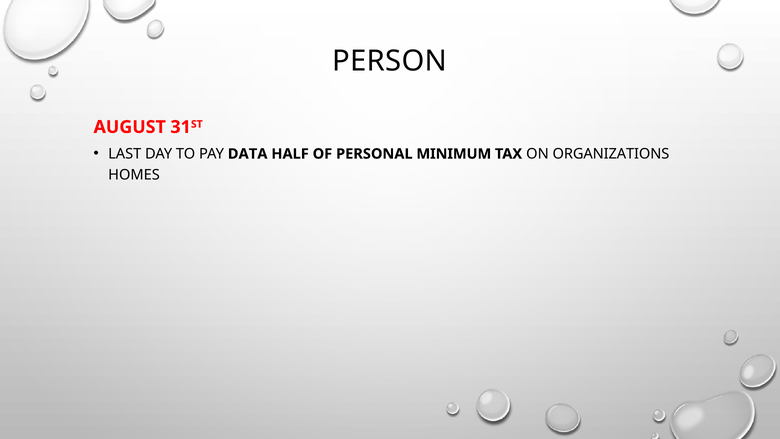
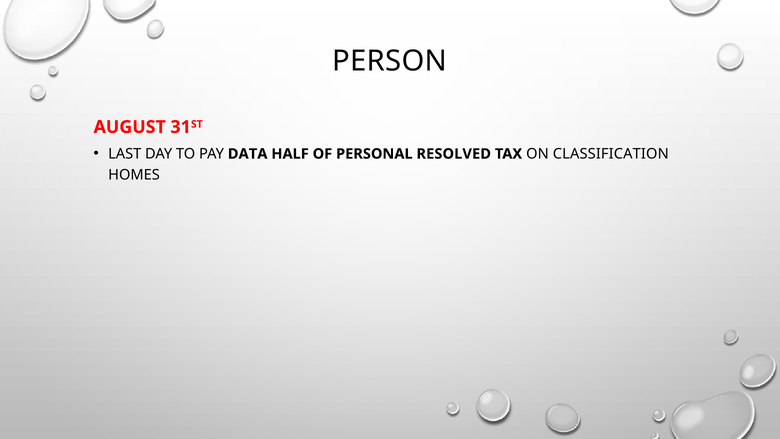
MINIMUM: MINIMUM -> RESOLVED (454, 154)
ORGANIZATIONS: ORGANIZATIONS -> CLASSIFICATION (611, 154)
